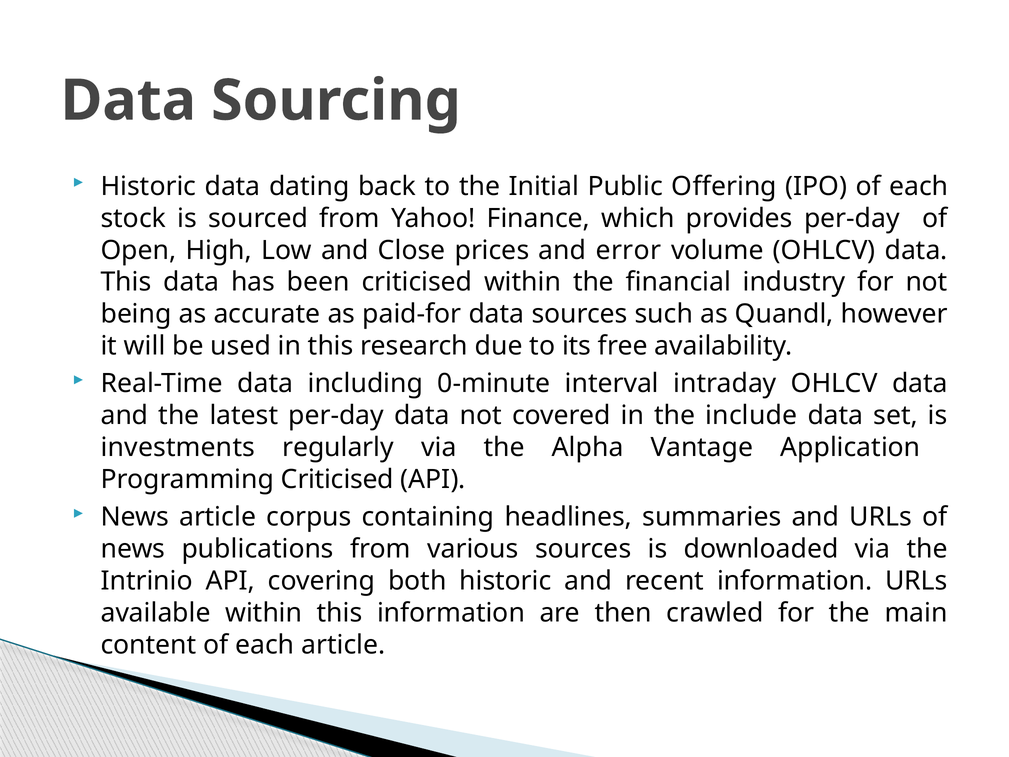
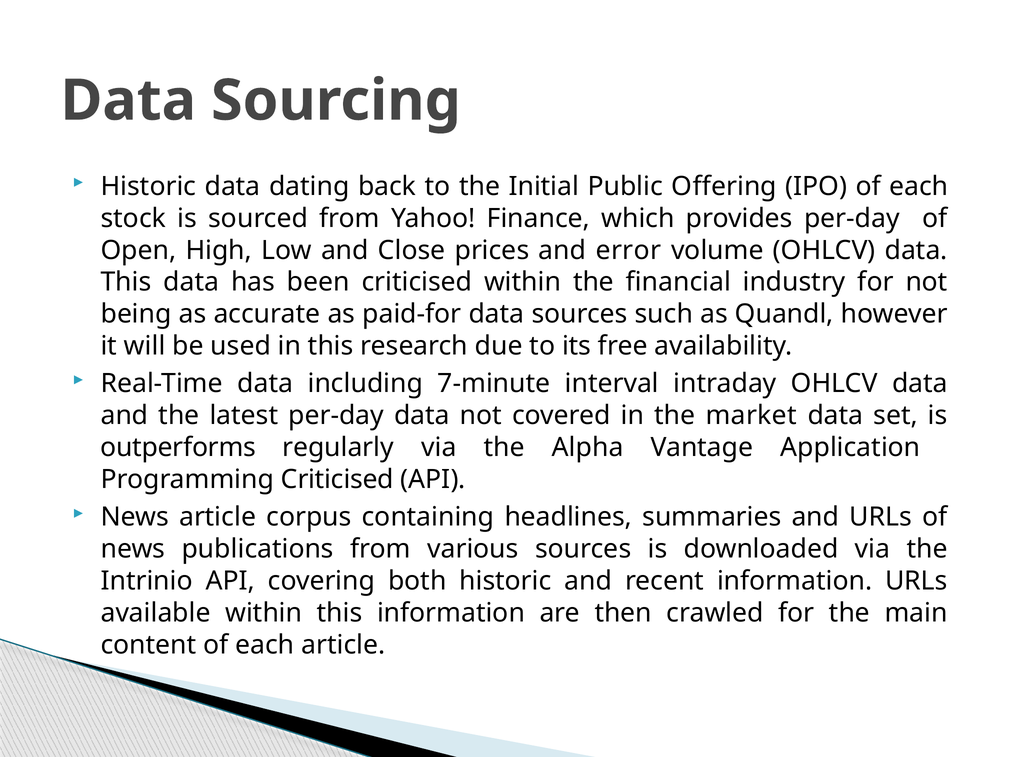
0-minute: 0-minute -> 7-minute (494, 383)
include: include -> market (751, 415)
investments: investments -> outperforms (178, 447)
